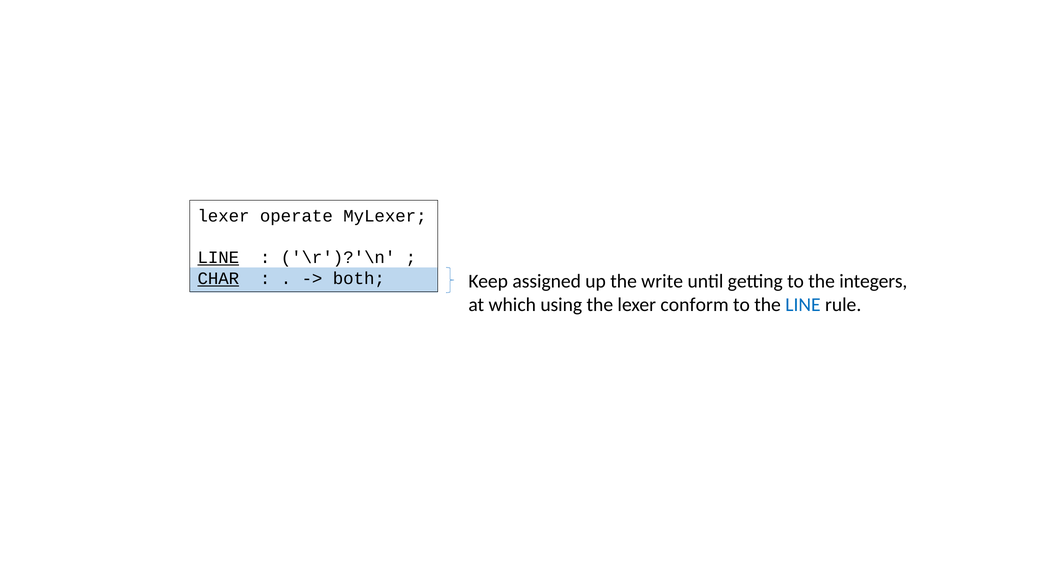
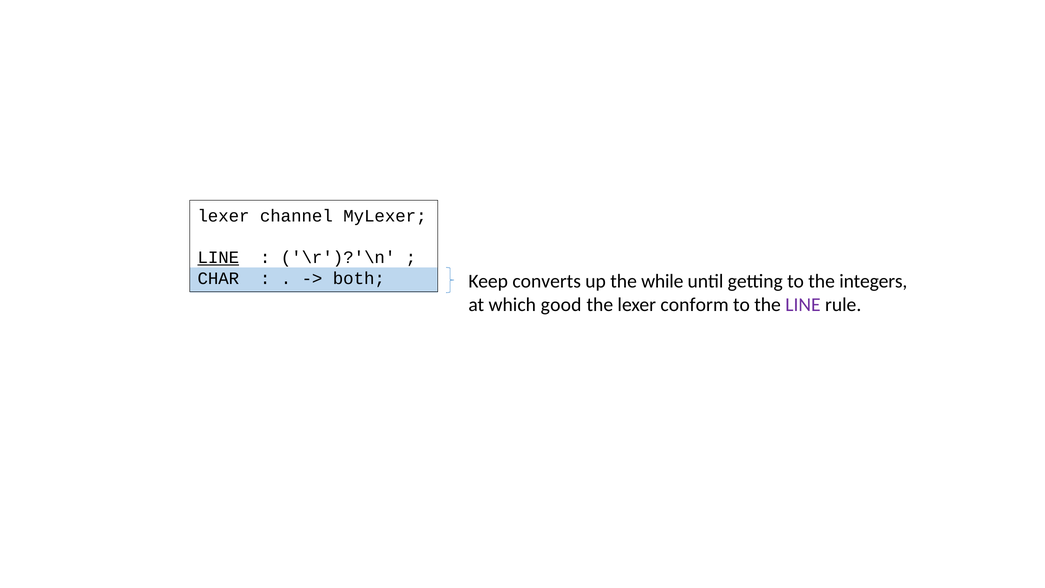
operate: operate -> channel (296, 216)
CHAR underline: present -> none (218, 278)
assigned: assigned -> converts (547, 281)
write: write -> while (662, 281)
using: using -> good (561, 305)
LINE colour: blue -> purple (803, 305)
